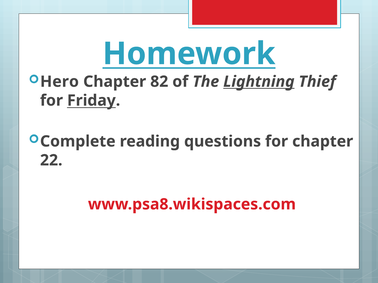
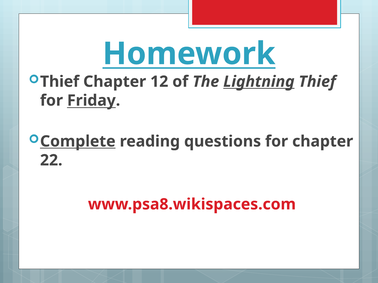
Hero: Hero -> Thief (60, 82)
82: 82 -> 12 (159, 82)
Complete underline: none -> present (78, 142)
